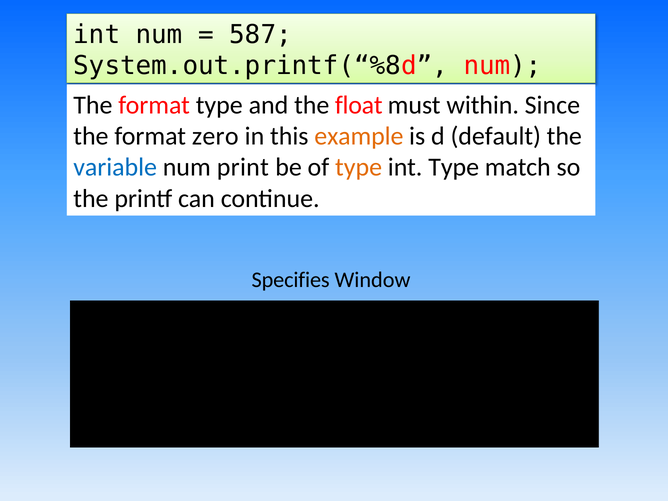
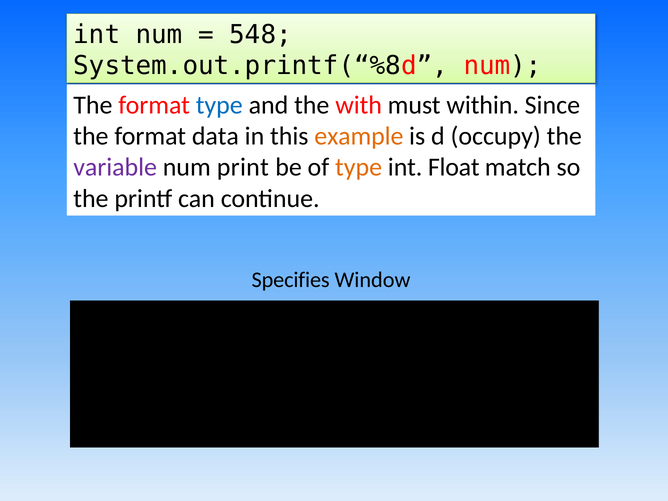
587: 587 -> 548 (261, 34)
type colour: black -> blue (219, 105)
float: float -> with (359, 105)
zero: zero -> data (215, 136)
default: default -> occupy (496, 136)
variable colour: blue -> purple (115, 167)
int Type: Type -> Float (454, 167)
